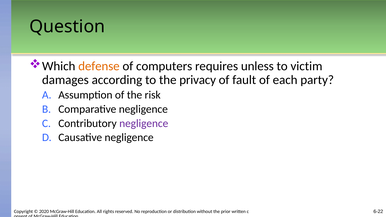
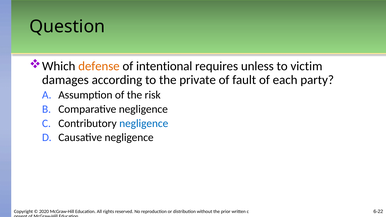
computers: computers -> intentional (164, 66)
privacy: privacy -> private (198, 80)
negligence colour: purple -> blue (144, 123)
